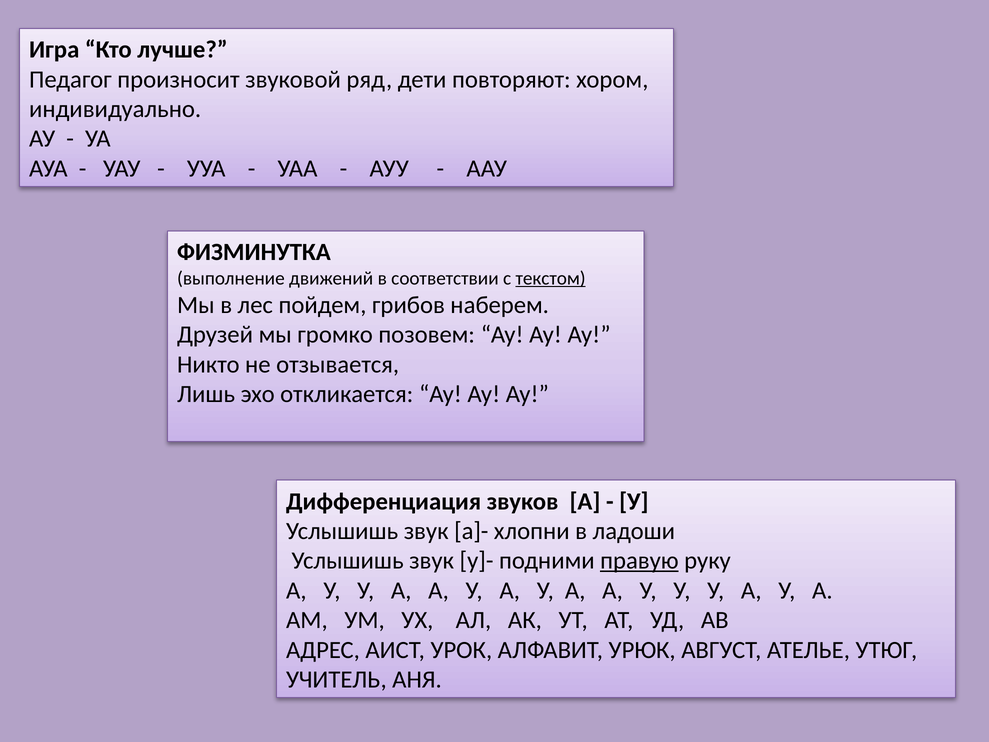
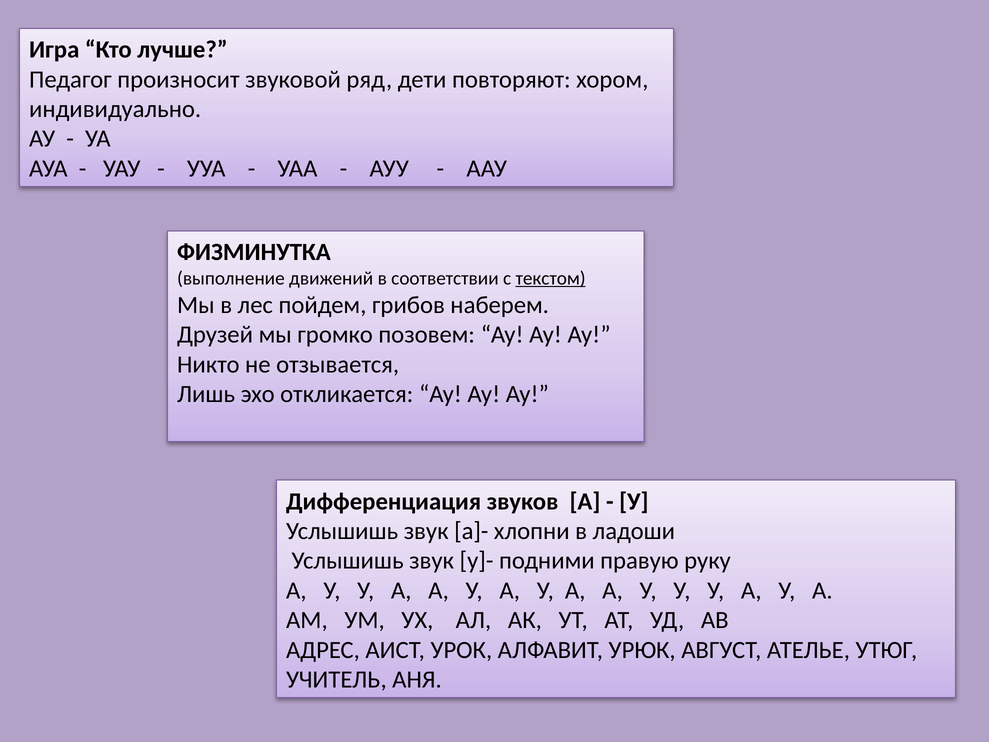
правую underline: present -> none (639, 561)
